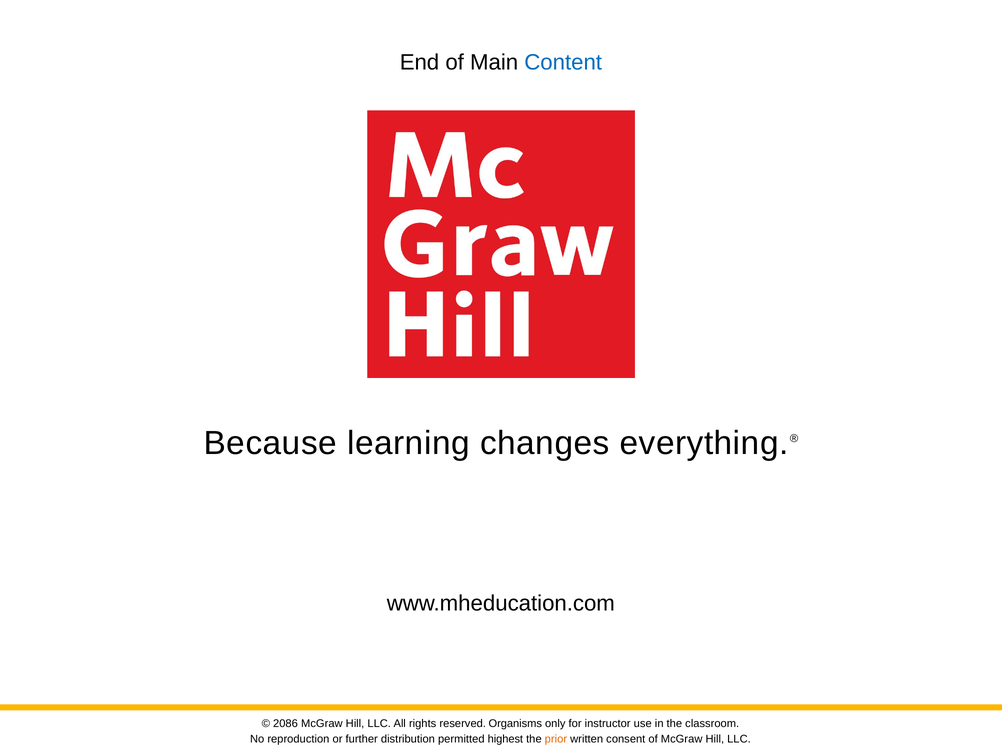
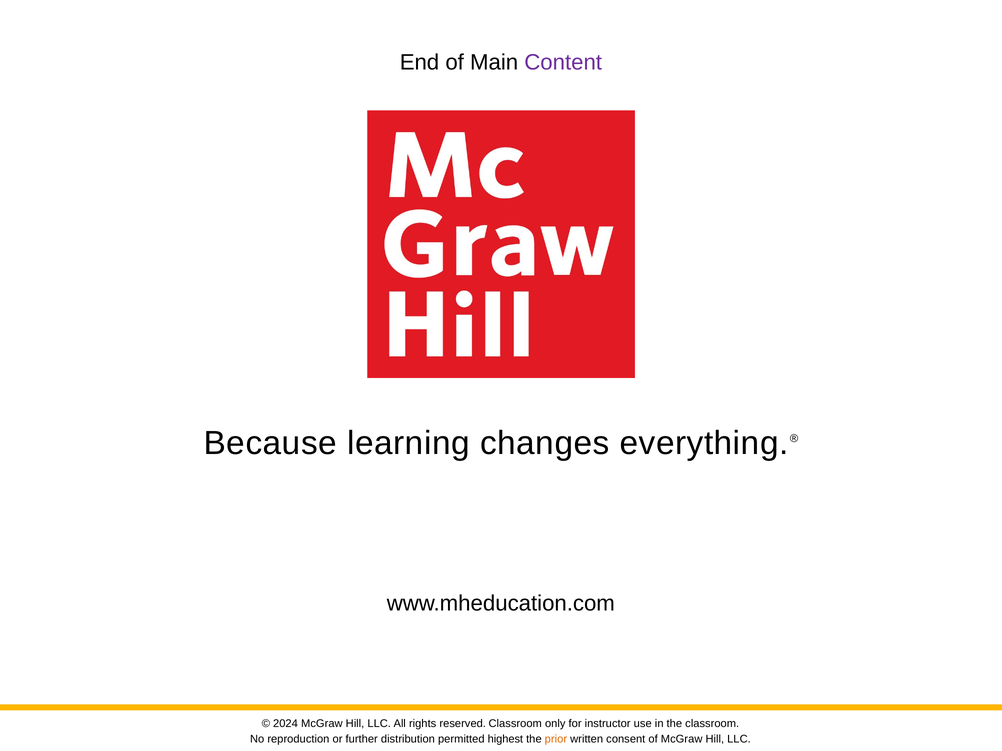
Content colour: blue -> purple (563, 63)
2086: 2086 -> 2024 (285, 724)
reserved Organisms: Organisms -> Classroom (515, 724)
